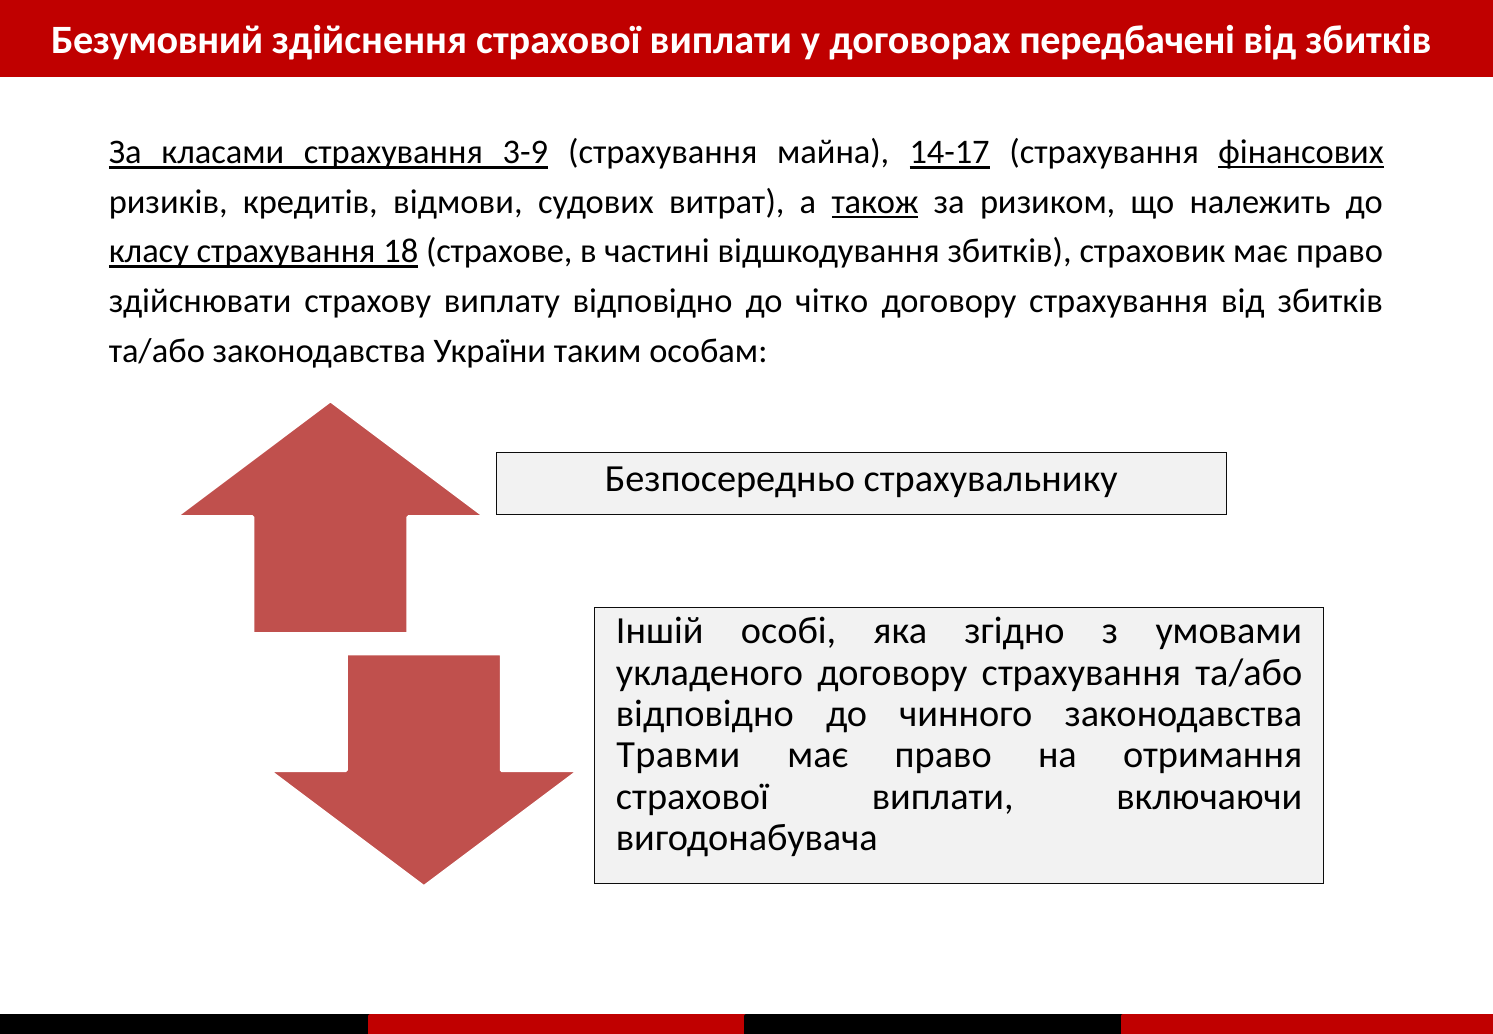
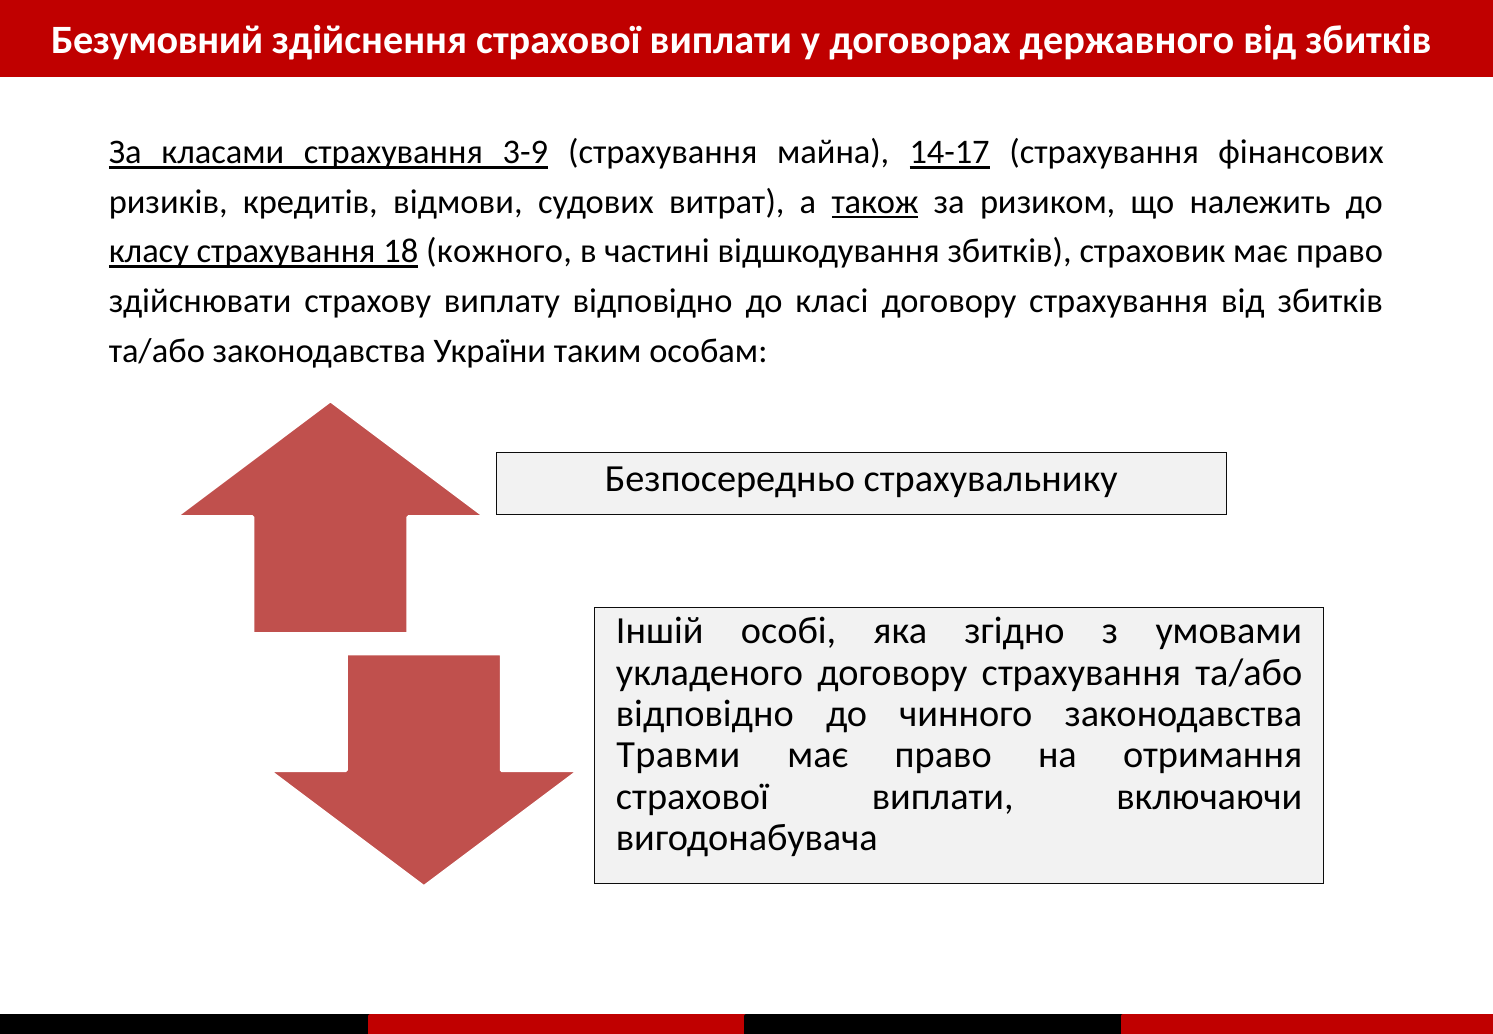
передбачені: передбачені -> державного (1127, 41)
фінансових underline: present -> none (1301, 152)
страхове: страхове -> кожного (499, 251)
чітко: чітко -> класі (832, 301)
